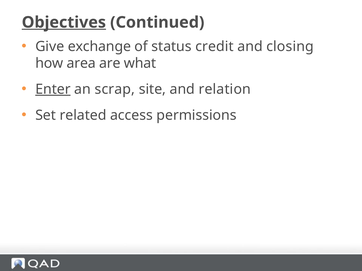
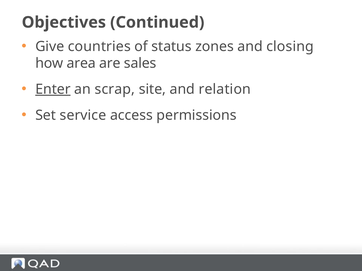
Objectives underline: present -> none (64, 22)
exchange: exchange -> countries (99, 47)
credit: credit -> zones (215, 47)
what: what -> sales (140, 63)
related: related -> service (83, 115)
